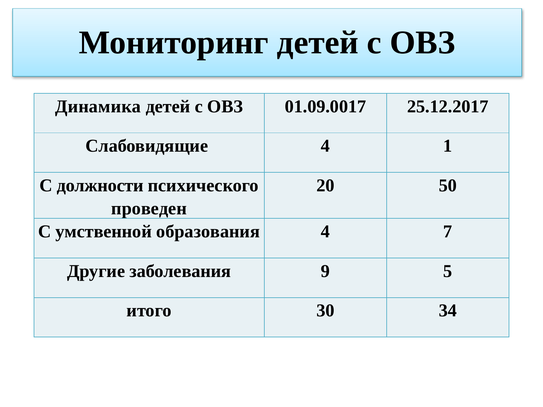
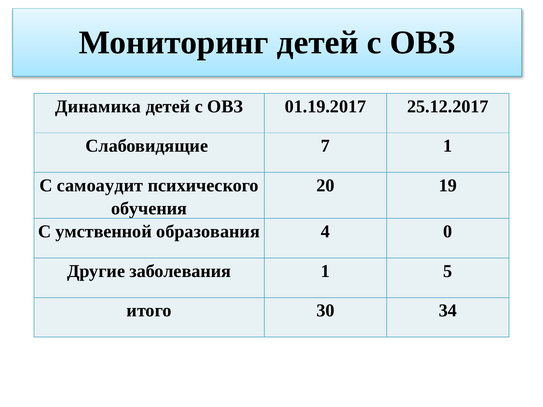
01.09.0017: 01.09.0017 -> 01.19.2017 (325, 106)
Слабовидящие 4: 4 -> 7 (325, 146)
должности: должности -> самоаудит (100, 186)
50: 50 -> 19 (448, 186)
проведен: проведен -> обучения (149, 209)
7: 7 -> 0 (448, 232)
заболевания 9: 9 -> 1 (325, 271)
